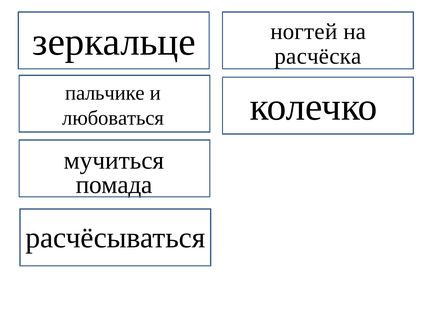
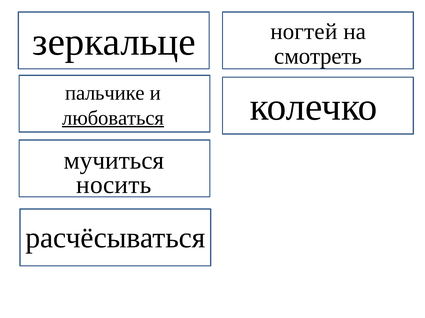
расчёска: расчёска -> смотреть (318, 56)
любоваться underline: none -> present (113, 118)
помада: помада -> носить (114, 185)
